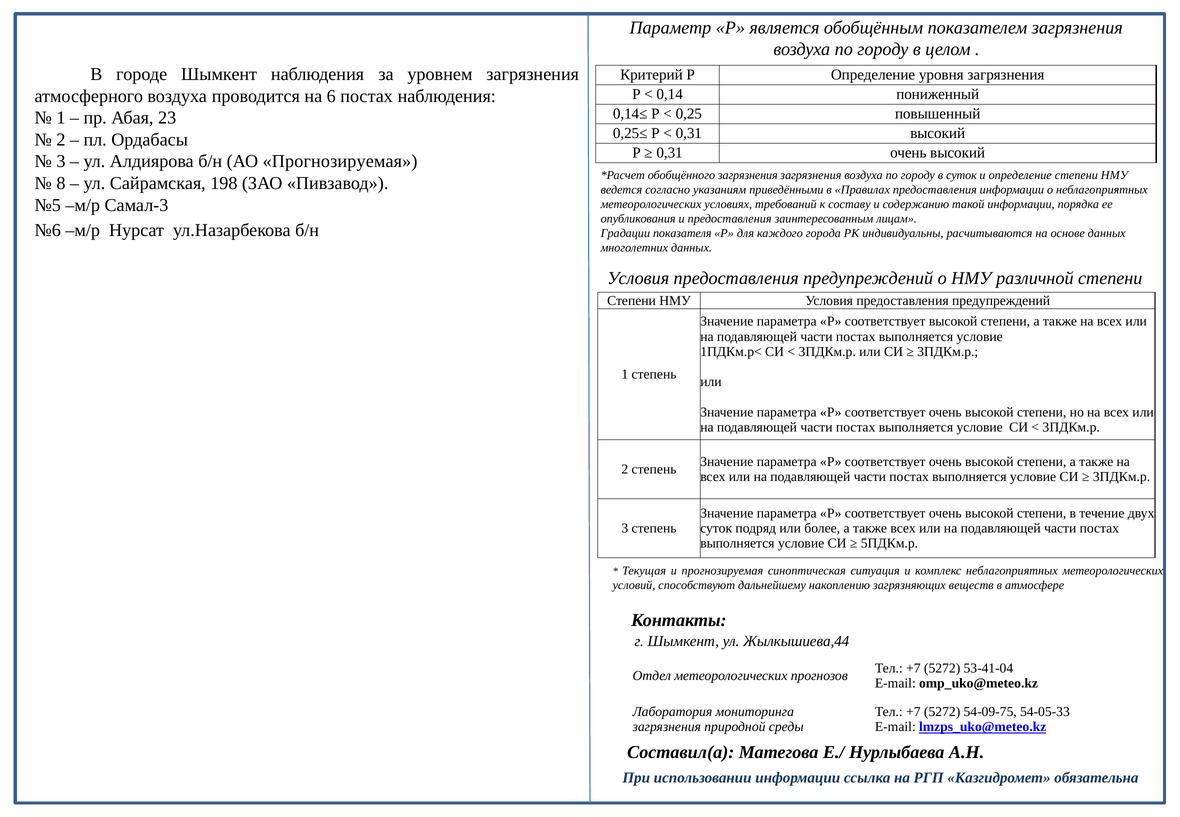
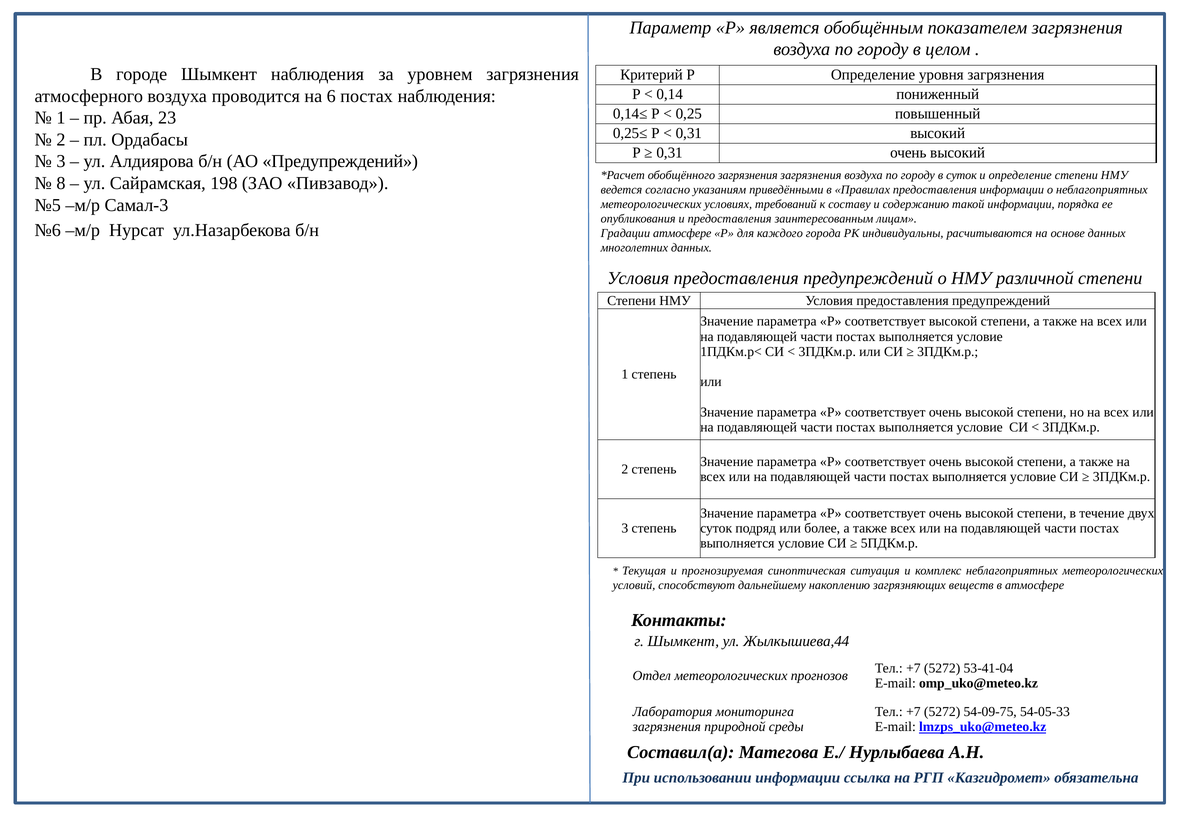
АО Прогнозируемая: Прогнозируемая -> Предупреждений (340, 161)
Градации показателя: показателя -> атмосфере (682, 233)
